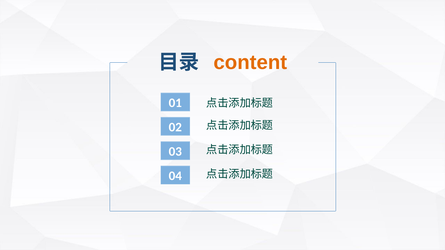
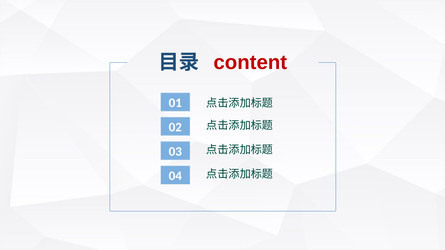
content colour: orange -> red (250, 63)
